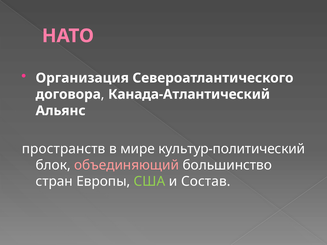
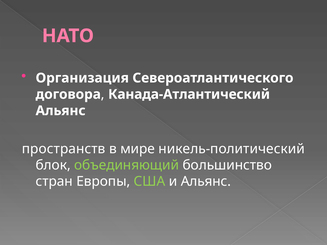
культур-политический: культур-политический -> никель-политический (232, 149)
объединяющий colour: pink -> light green (127, 165)
и Состав: Состав -> Альянс (206, 182)
